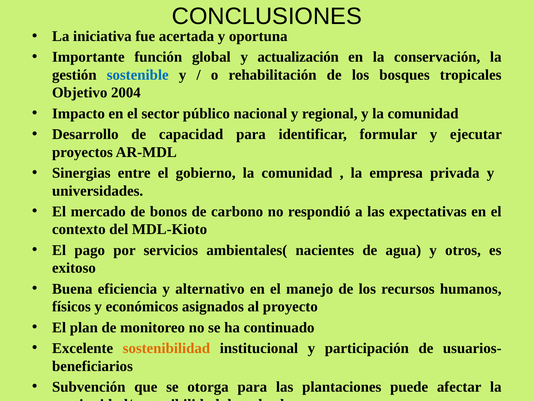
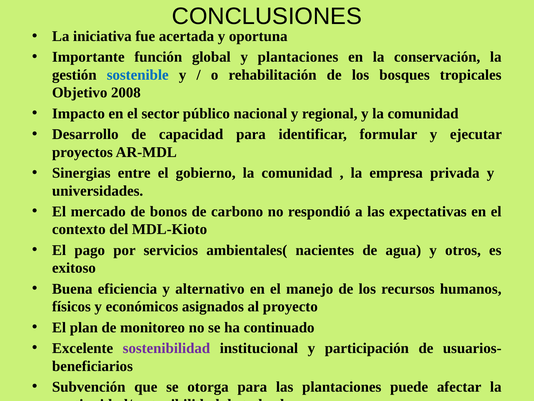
y actualización: actualización -> plantaciones (298, 57)
2004: 2004 -> 2008 (126, 93)
sostenibilidad colour: orange -> purple (166, 348)
